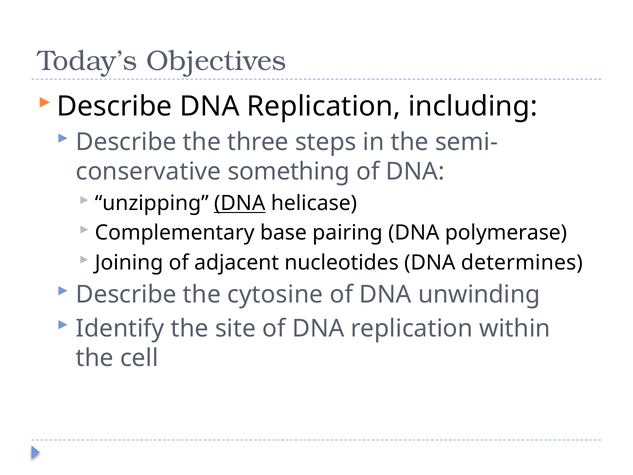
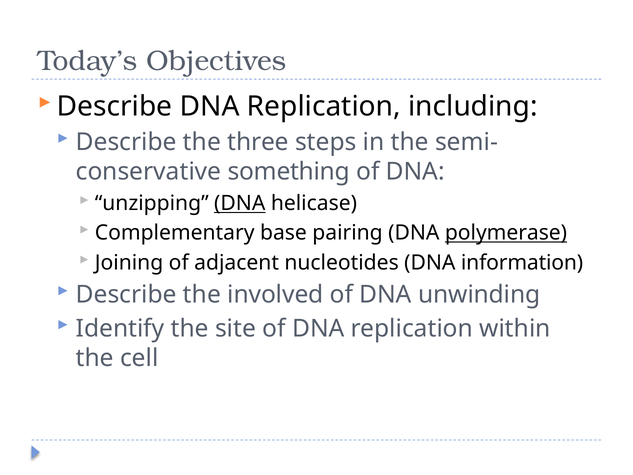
polymerase underline: none -> present (506, 233)
determines: determines -> information (522, 263)
cytosine: cytosine -> involved (275, 295)
